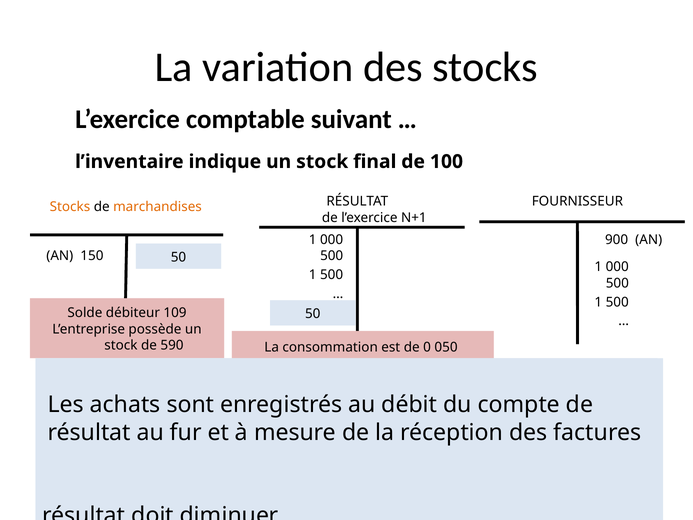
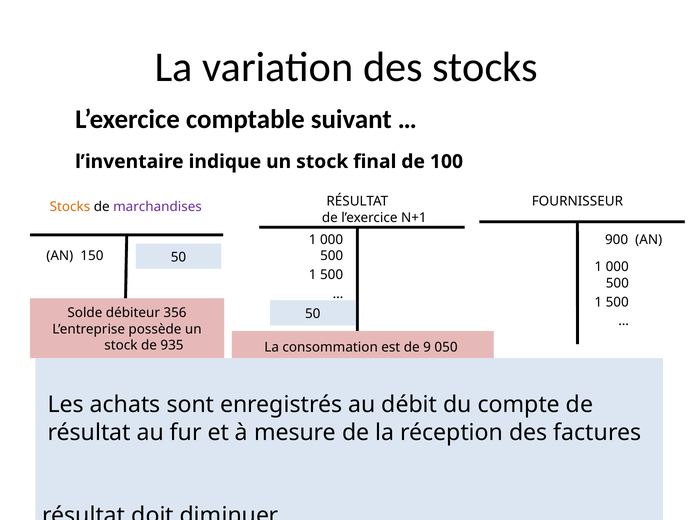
marchandises colour: orange -> purple (157, 207)
109: 109 -> 356 (175, 313)
590: 590 -> 935 (172, 345)
0: 0 -> 9 (427, 347)
